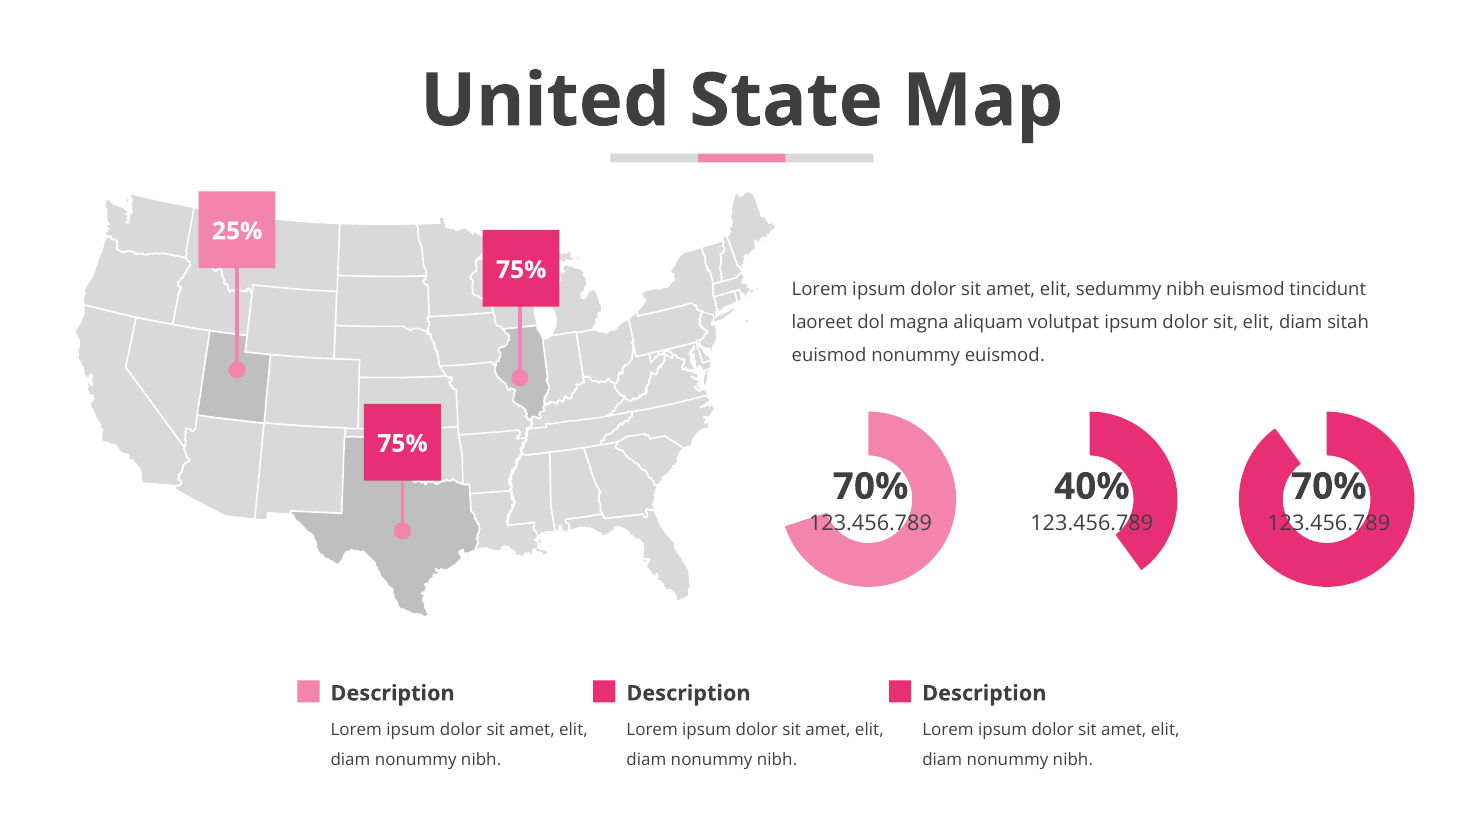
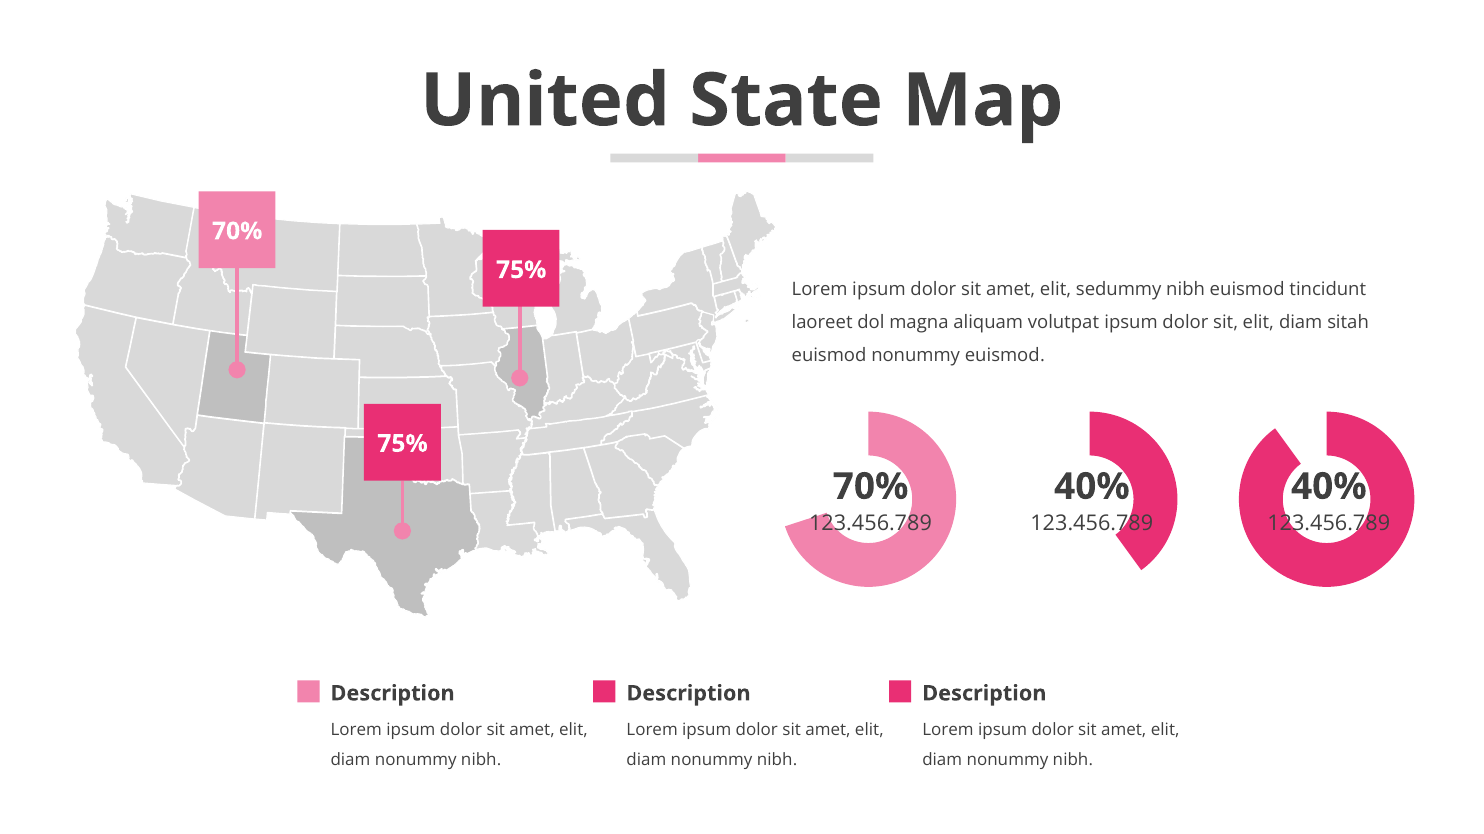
25%: 25% -> 70% (237, 231)
70%: 70% -> 40% (1329, 487)
